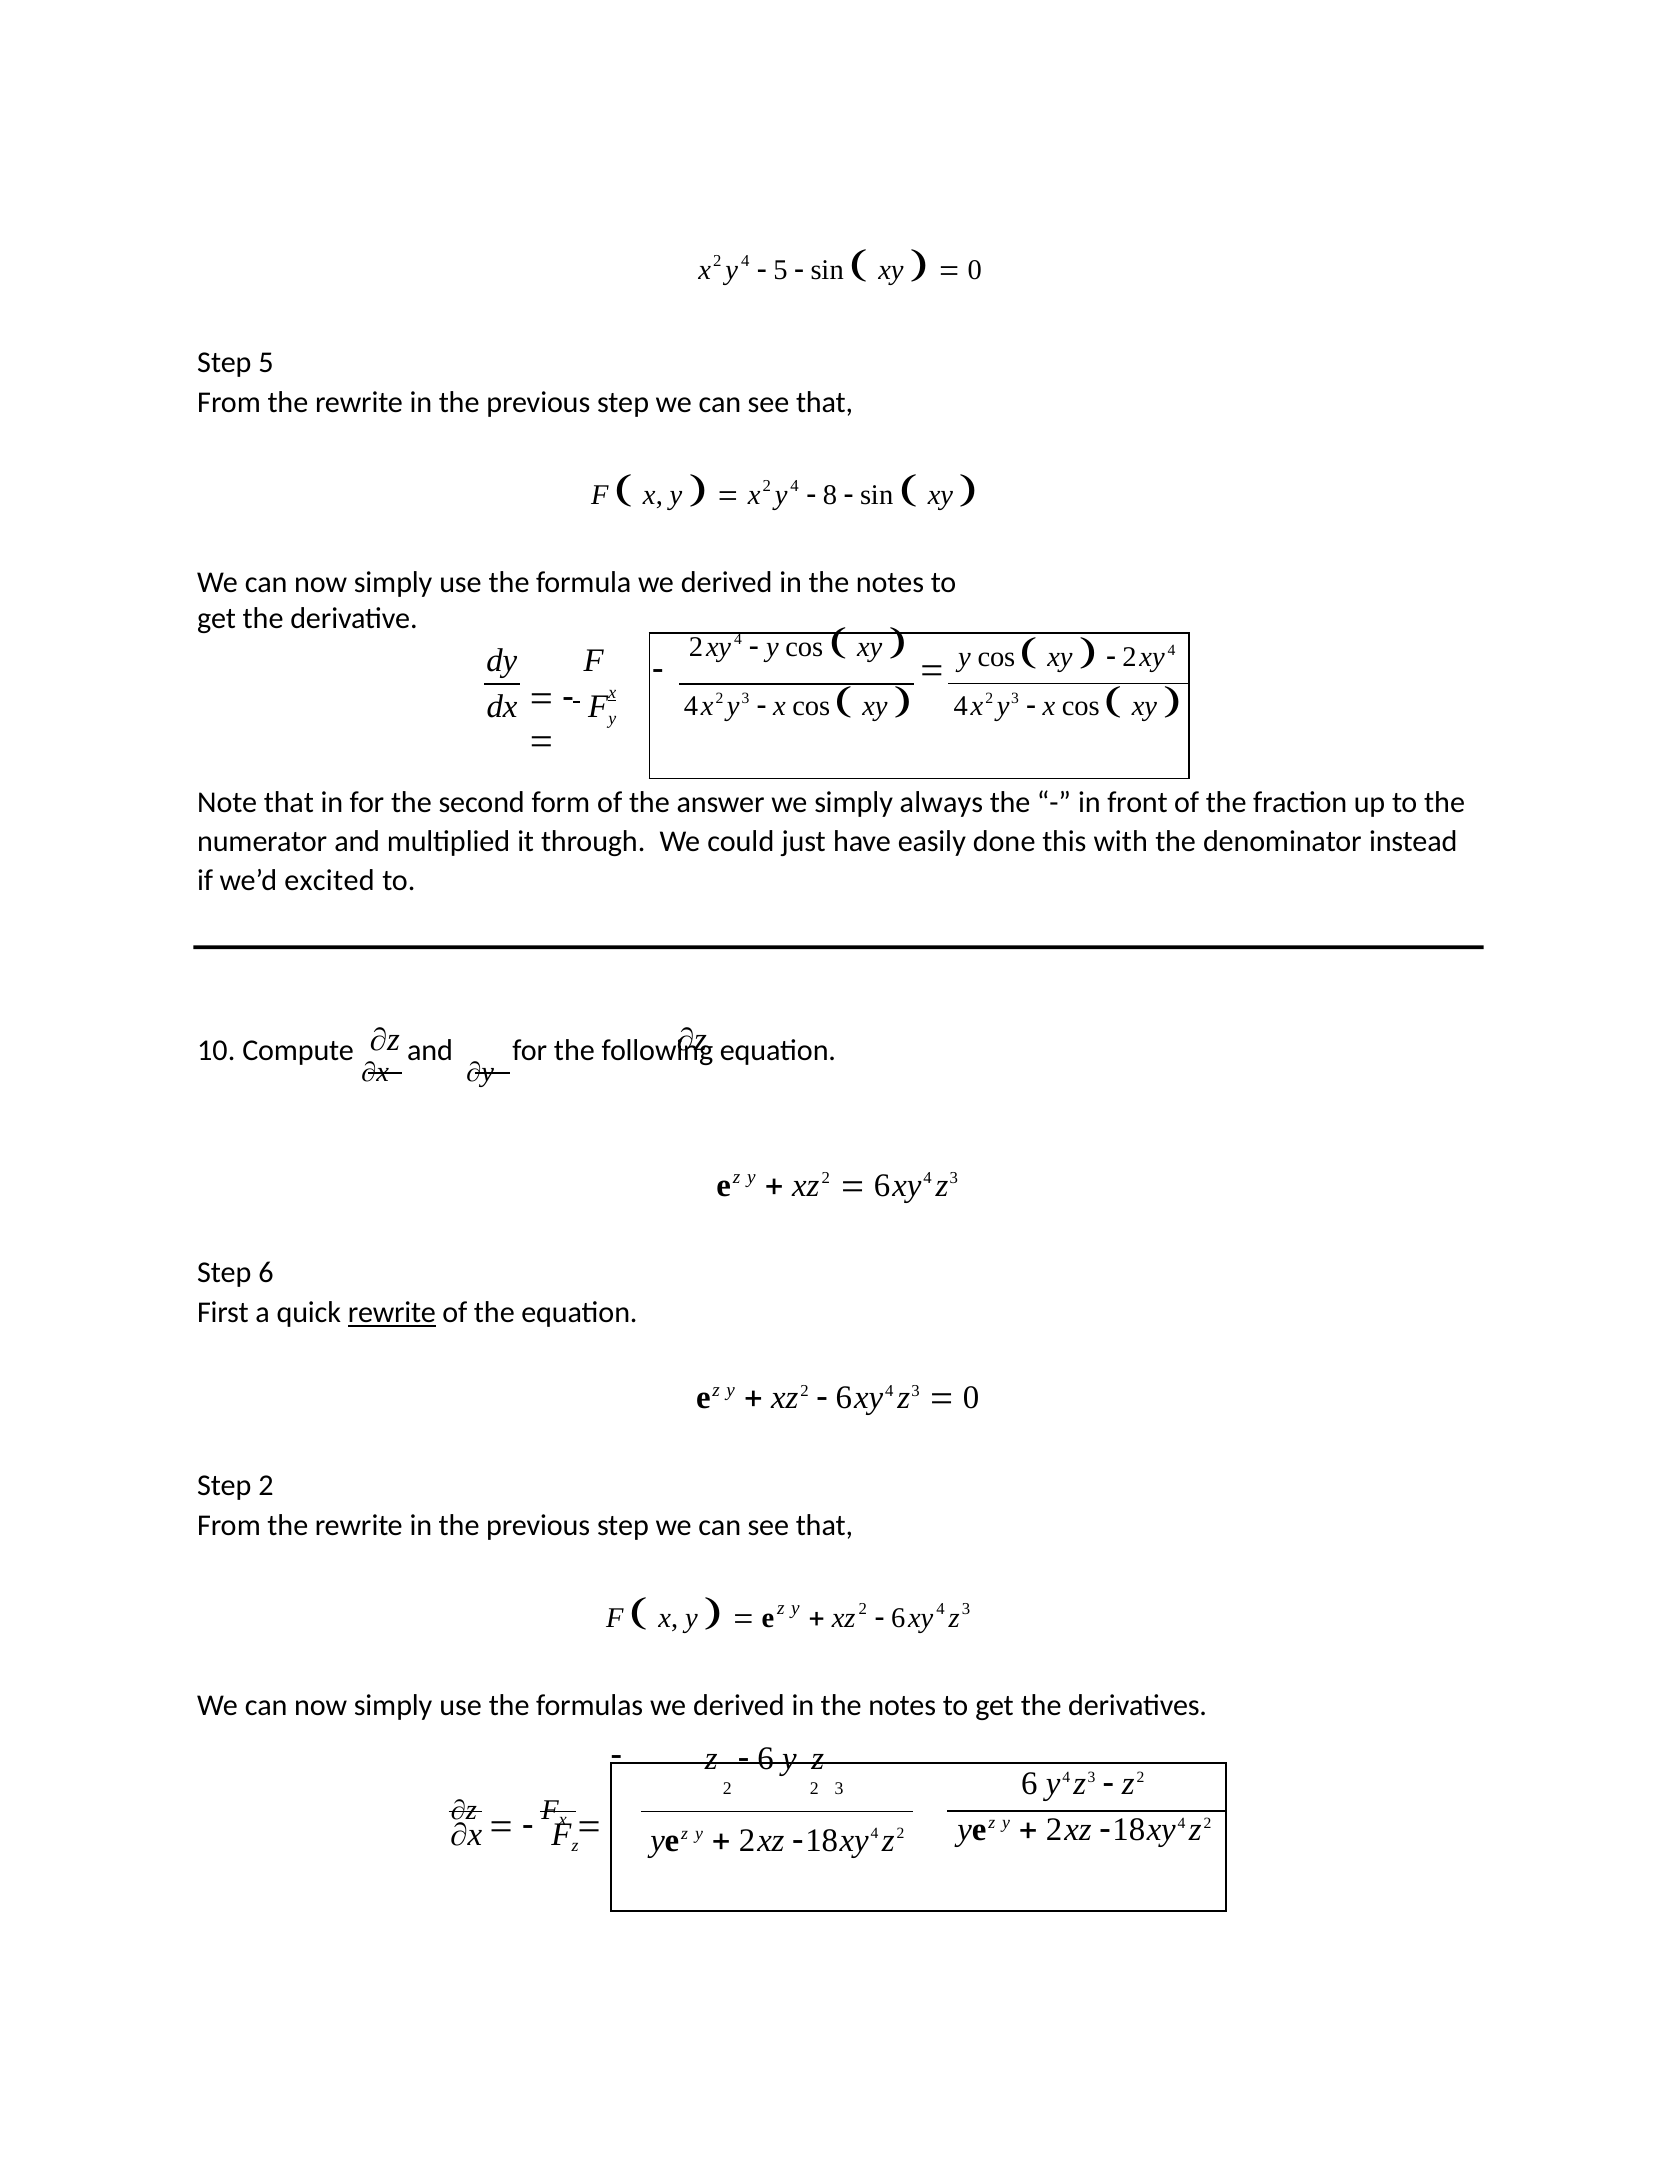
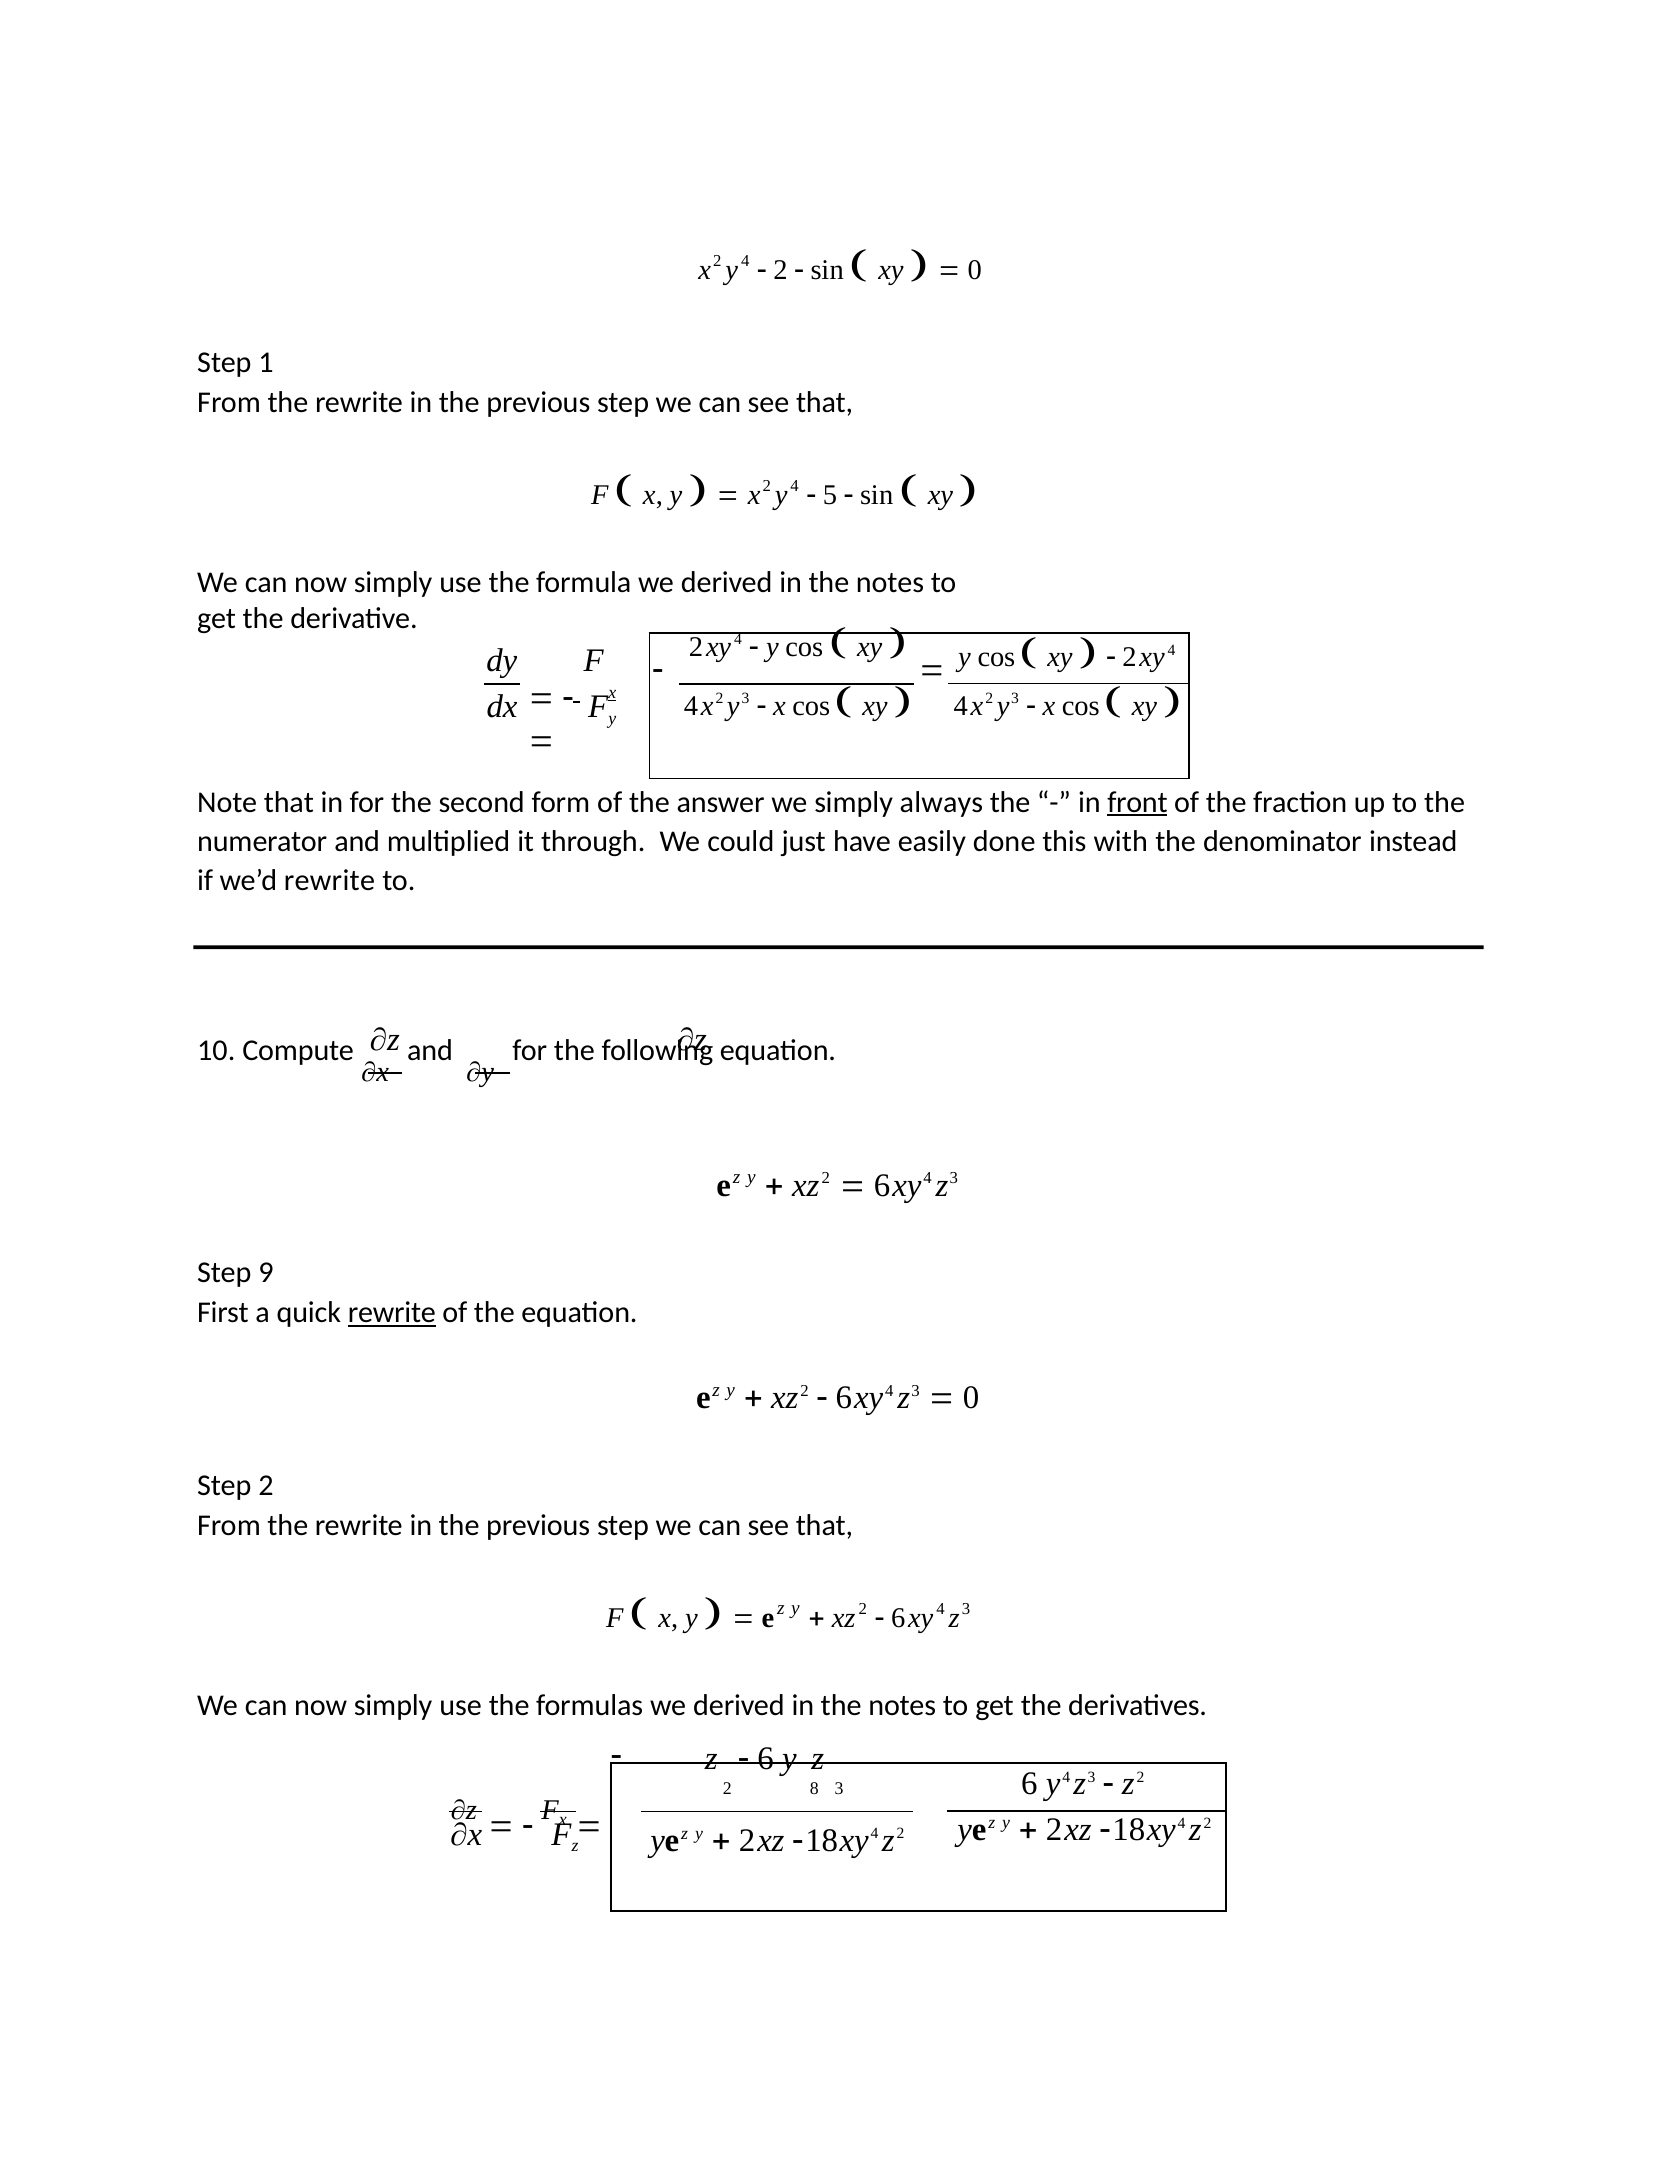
5: 5 -> 2 (781, 270)
Step 5: 5 -> 1 (266, 362)
8: 8 -> 5 (830, 495)
front underline: none -> present (1137, 802)
we’d excited: excited -> rewrite (329, 881)
Step 6: 6 -> 9 (266, 1273)
2 2: 2 -> 8 (814, 1789)
